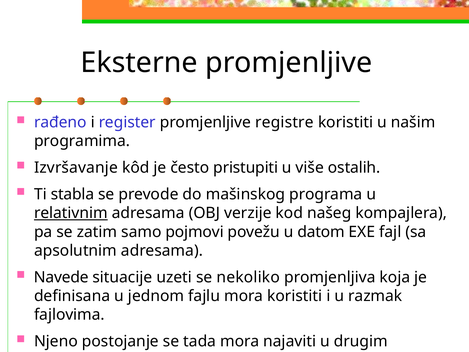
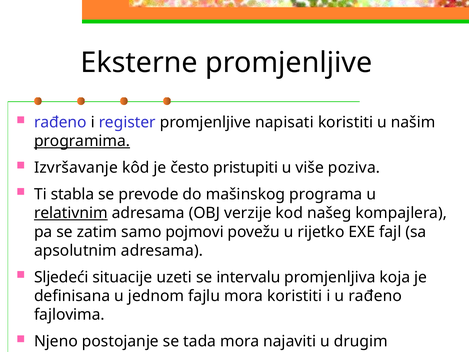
registre: registre -> napisati (284, 122)
programima underline: none -> present (82, 141)
ostalih: ostalih -> poziva (354, 168)
datom: datom -> rijetko (321, 232)
Navede: Navede -> Sljedeći (61, 277)
nekoliko: nekoliko -> intervalu (248, 277)
u razmak: razmak -> rađeno (375, 296)
